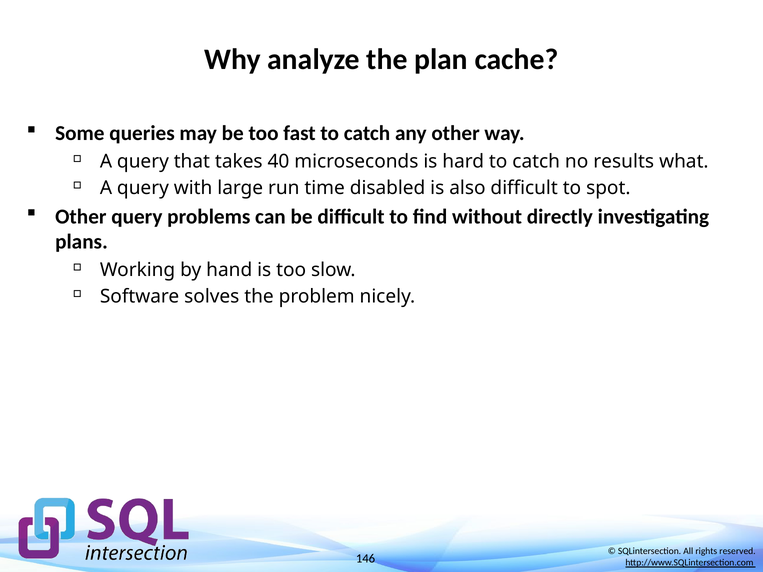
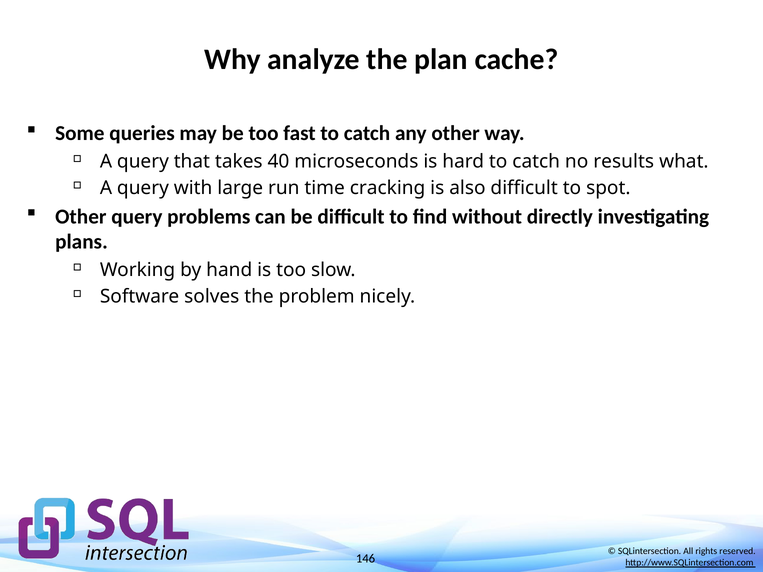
disabled: disabled -> cracking (388, 188)
